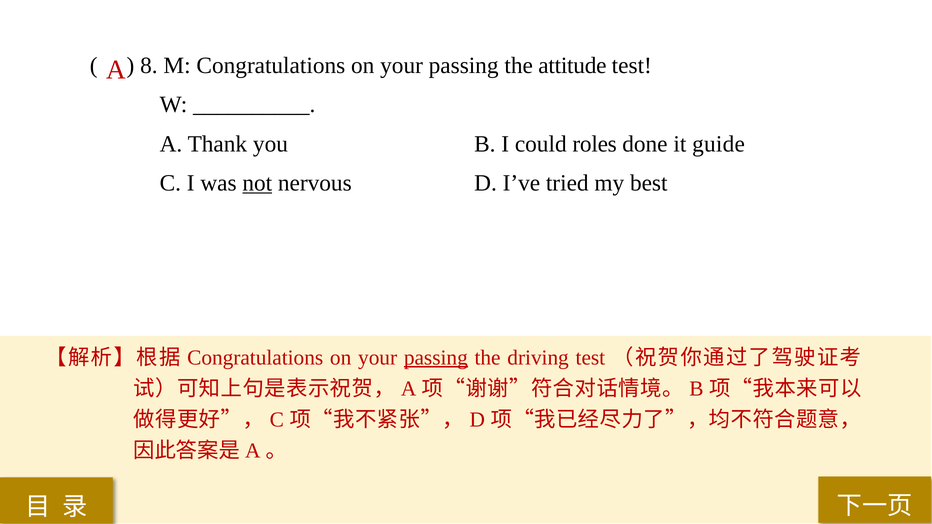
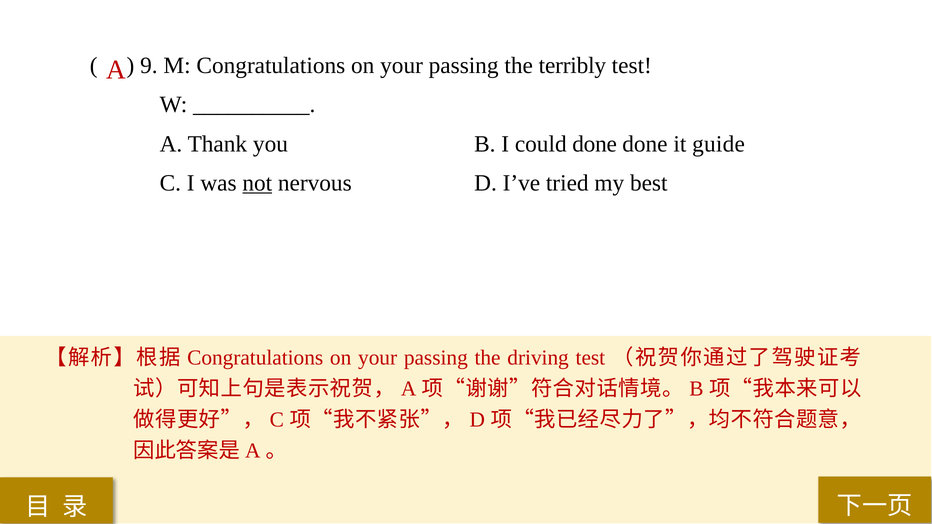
8: 8 -> 9 (149, 66)
attitude: attitude -> terribly (572, 66)
could roles: roles -> done (595, 144)
passing underline: present -> none (436, 358)
